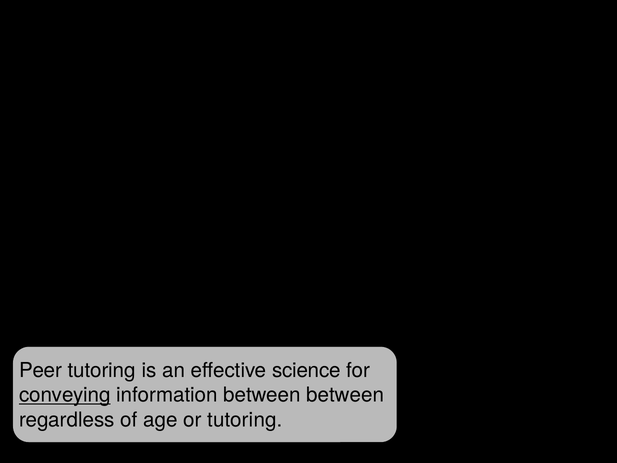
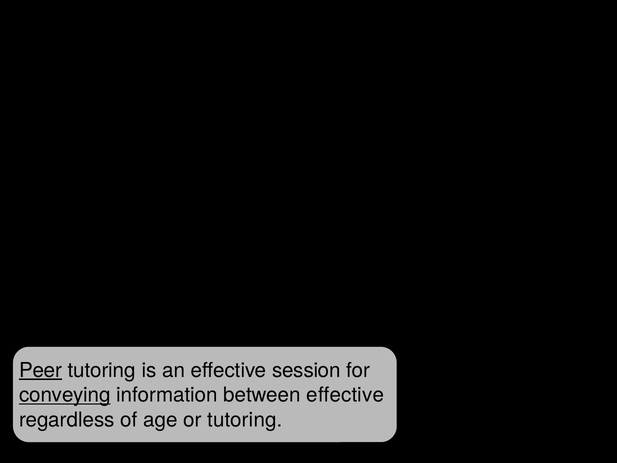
Peer underline: none -> present (41, 370)
science: science -> session (306, 370)
between between: between -> effective (345, 395)
